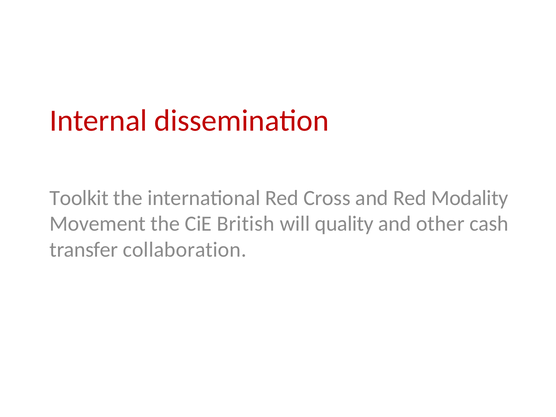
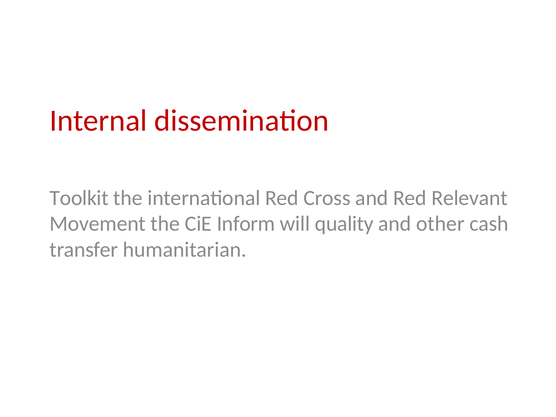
Modality: Modality -> Relevant (470, 198)
British: British -> Inform (246, 224)
collaboration: collaboration -> humanitarian (185, 250)
